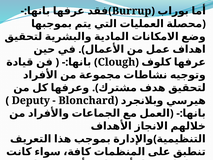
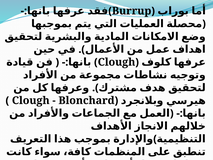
Deputy: Deputy -> Clough (31, 100)
